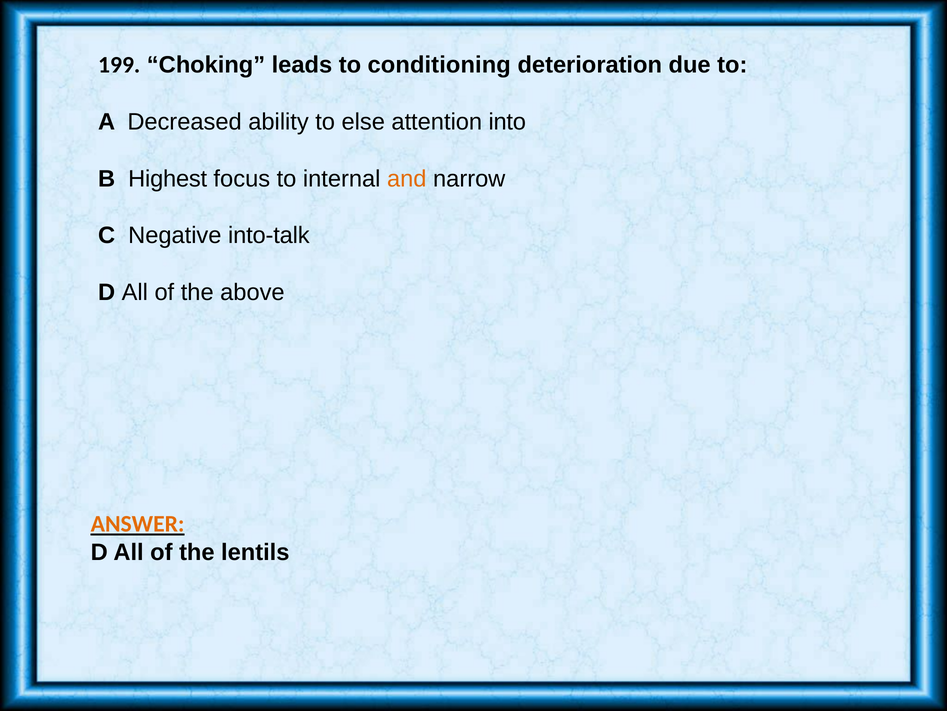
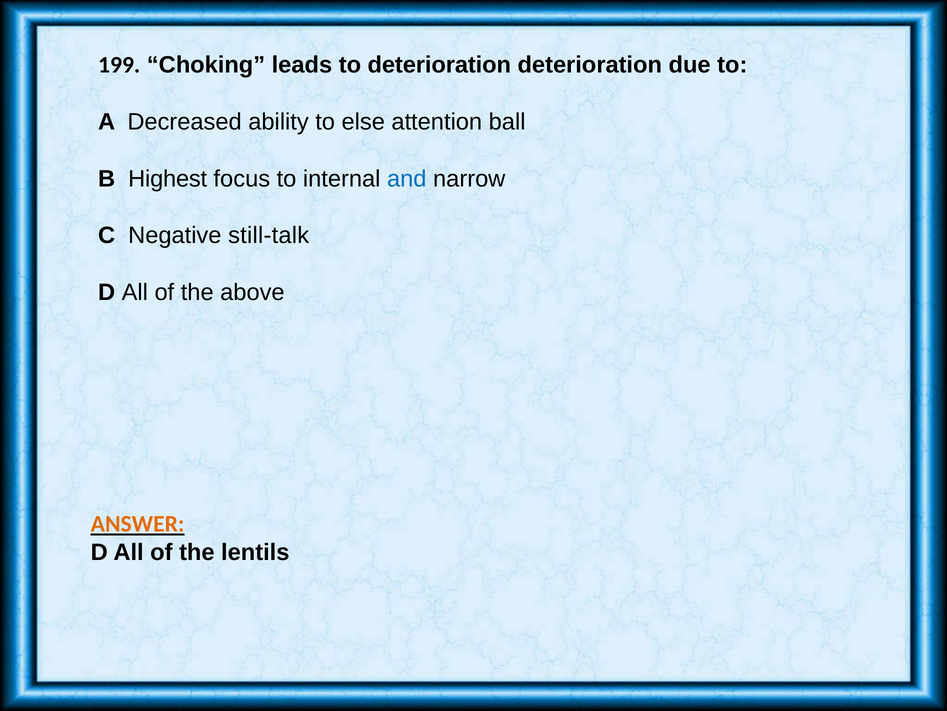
to conditioning: conditioning -> deterioration (439, 65)
into: into -> ball (507, 122)
and colour: orange -> blue (407, 179)
into-talk: into-talk -> still-talk (269, 235)
